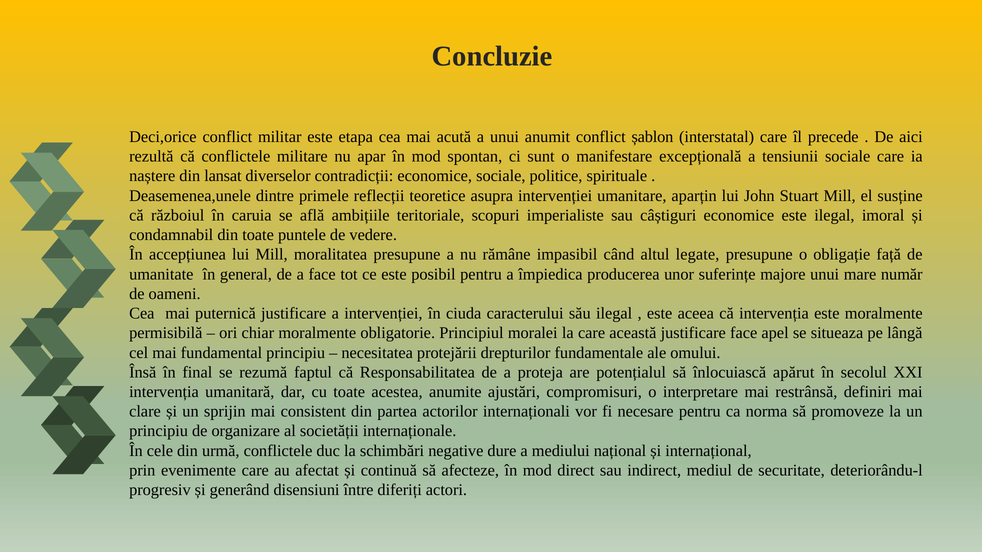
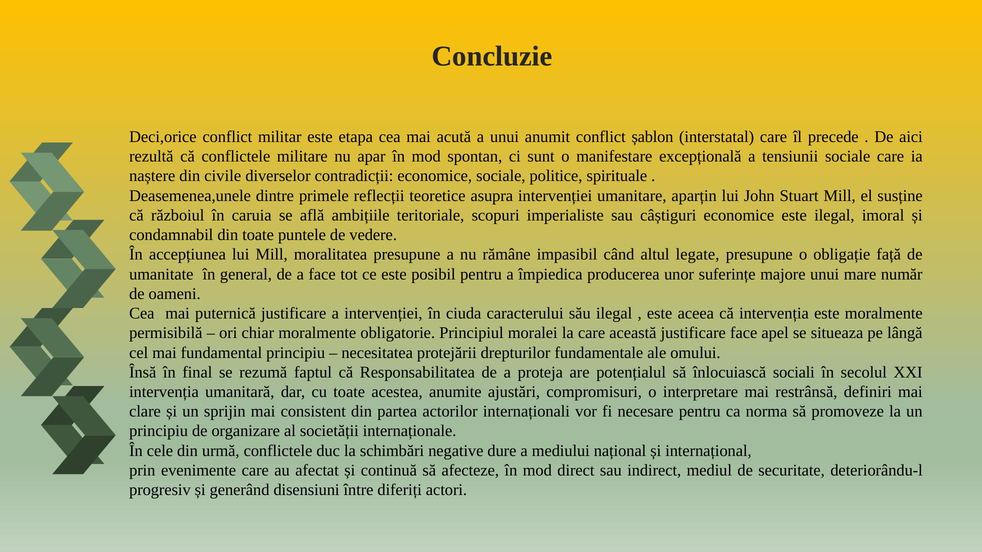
lansat: lansat -> civile (223, 176)
apărut: apărut -> sociali (794, 372)
